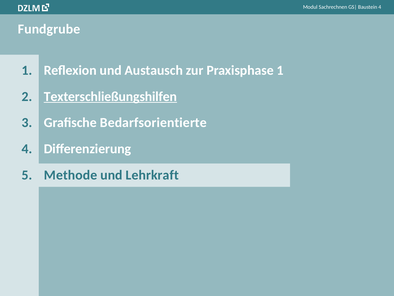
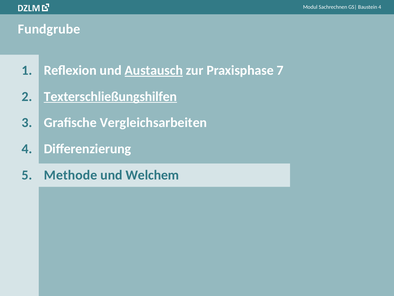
Austausch underline: none -> present (154, 70)
Praxisphase 1: 1 -> 7 (280, 70)
Bedarfsorientierte: Bedarfsorientierte -> Vergleichsarbeiten (153, 122)
Lehrkraft: Lehrkraft -> Welchem (152, 175)
